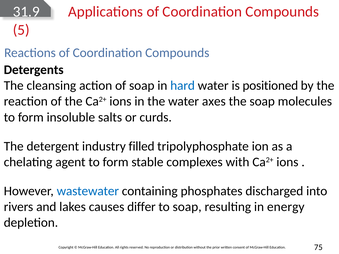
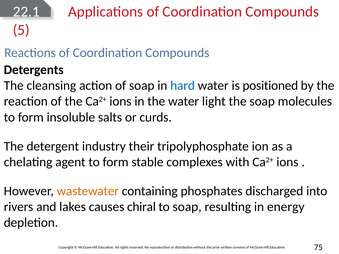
31.9: 31.9 -> 22.1 (26, 12)
axes: axes -> light (214, 101)
filled: filled -> their (141, 146)
wastewater colour: blue -> orange (88, 191)
differ: differ -> chiral (141, 207)
